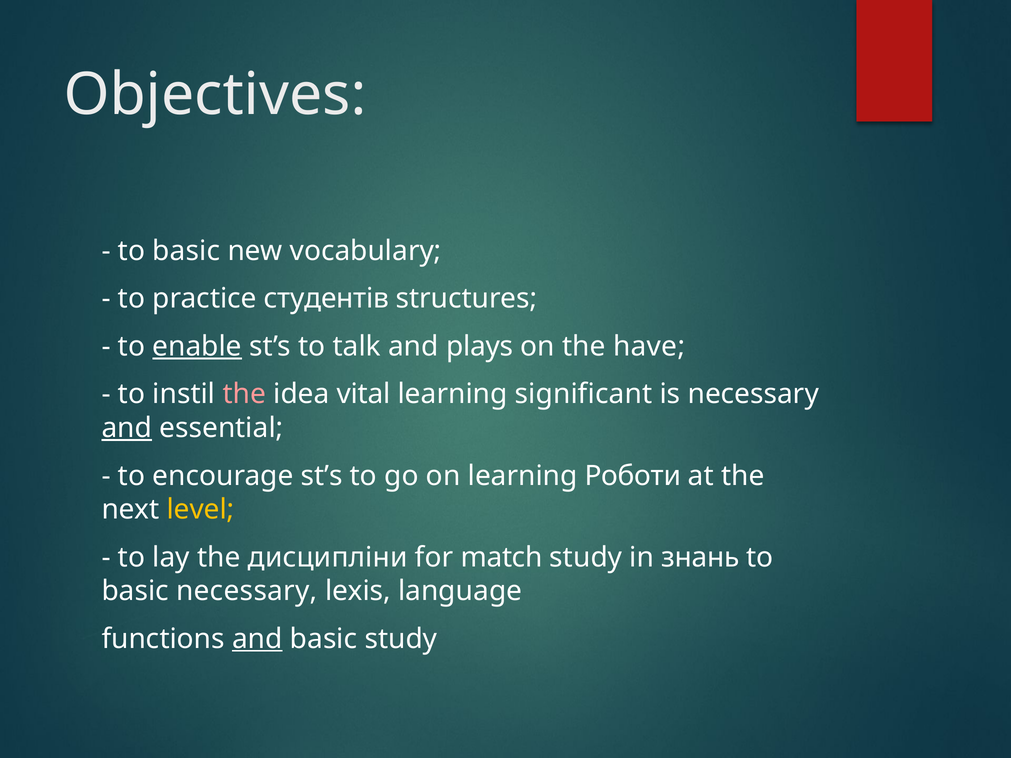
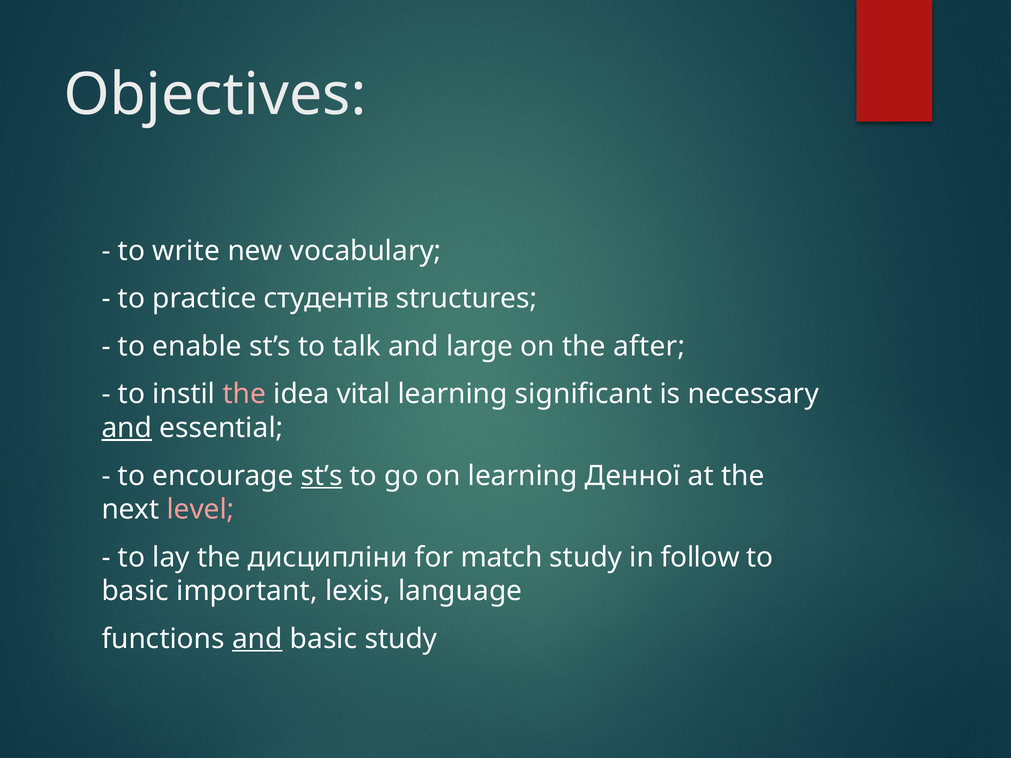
basic: basic -> write (186, 251)
enable underline: present -> none (197, 347)
plays: plays -> large (480, 347)
have: have -> after (649, 347)
st’s underline: none -> present (322, 476)
Роботи: Роботи -> Денної (633, 476)
level colour: yellow -> pink (201, 510)
знань: знань -> follow (700, 557)
basic necessary: necessary -> important (247, 591)
